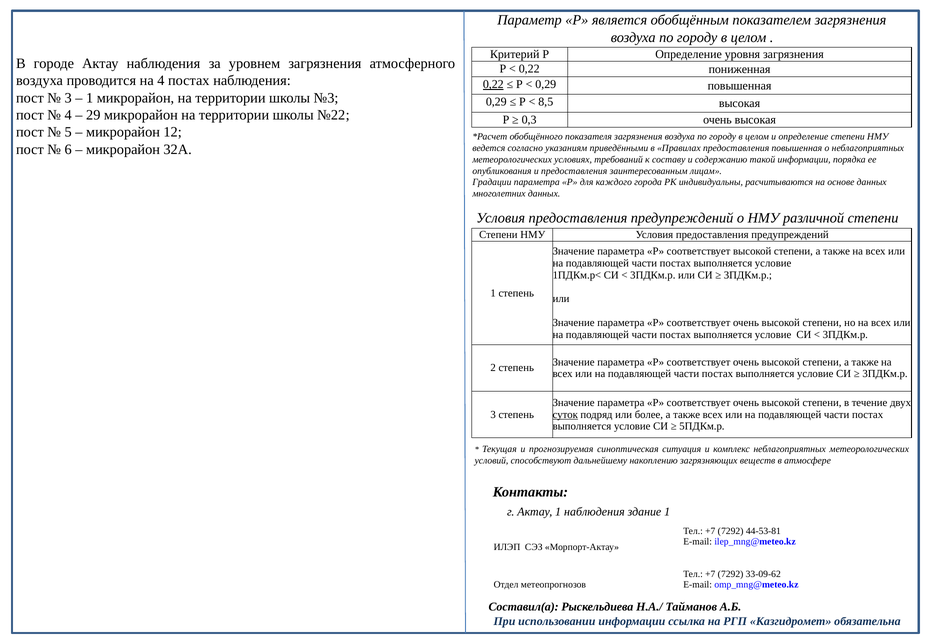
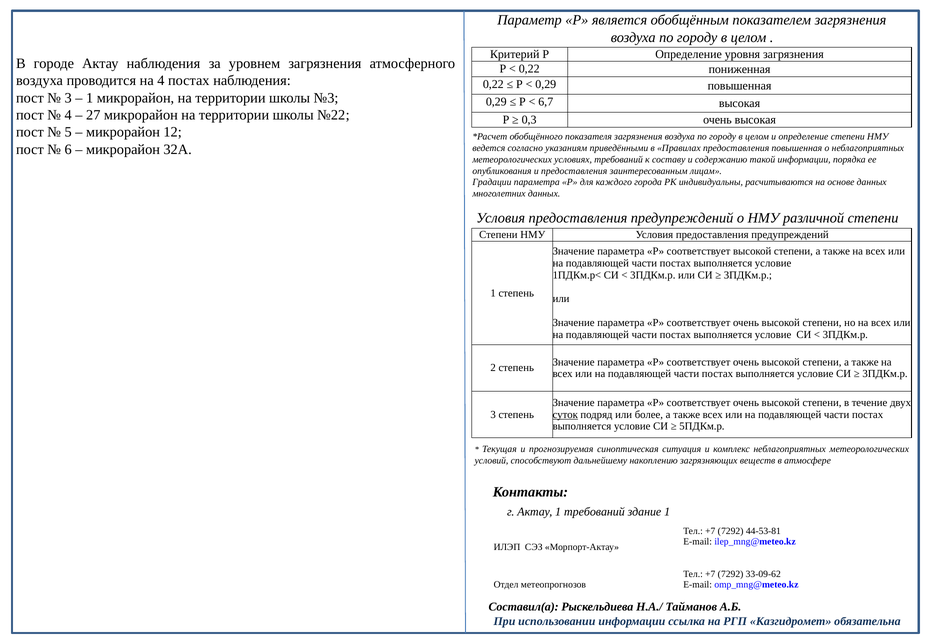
0,22 underline: present -> none (493, 84)
8,5: 8,5 -> 6,7 (546, 102)
29: 29 -> 27 (93, 115)
1 наблюдения: наблюдения -> требований (594, 512)
